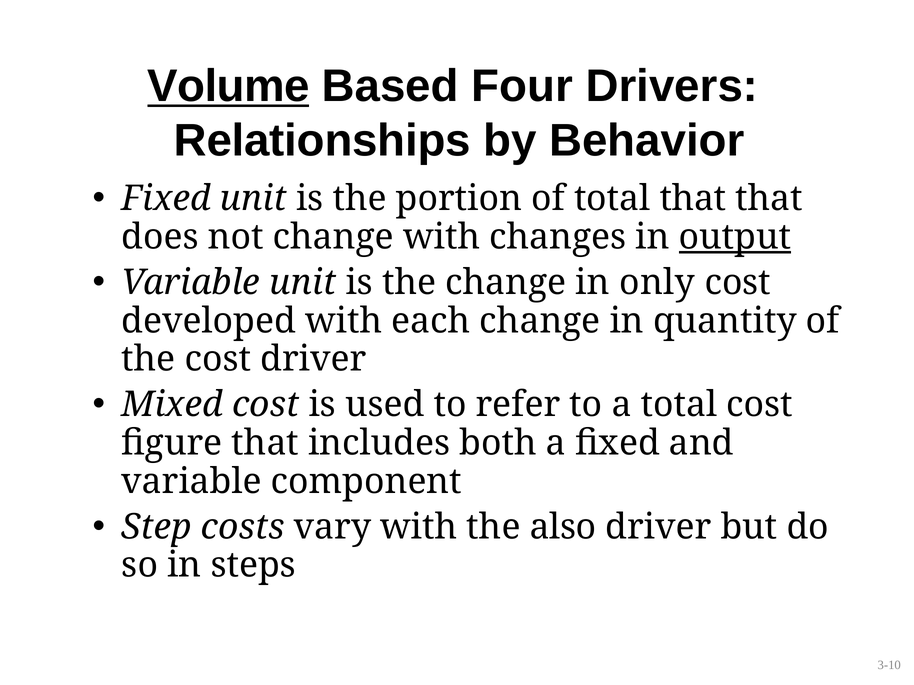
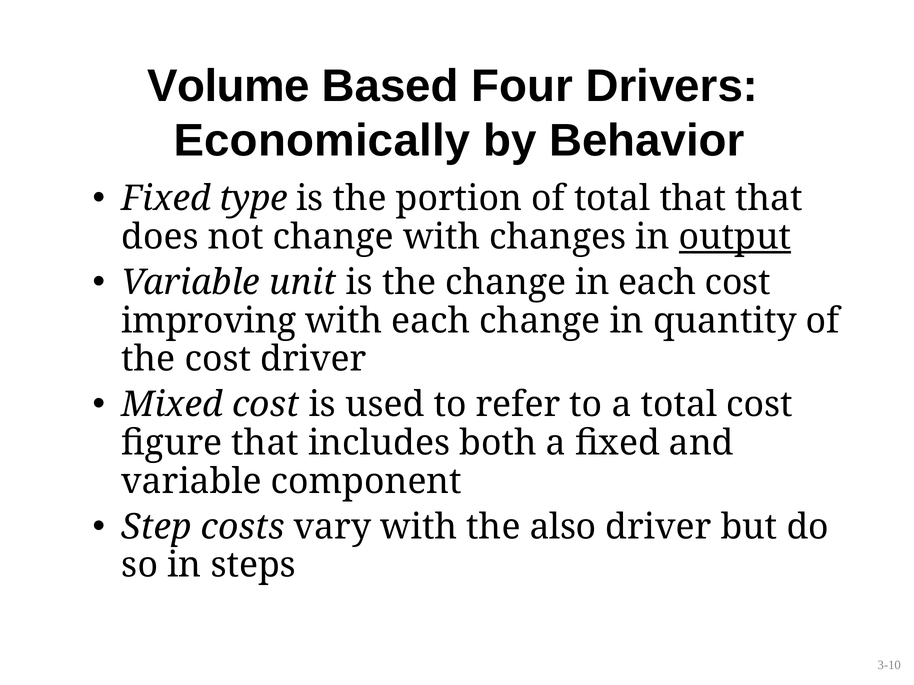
Volume underline: present -> none (229, 86)
Relationships: Relationships -> Economically (322, 141)
Fixed unit: unit -> type (254, 199)
in only: only -> each (657, 283)
developed: developed -> improving (209, 321)
